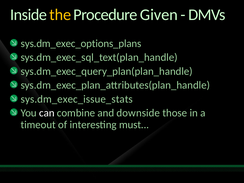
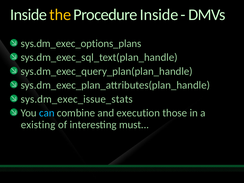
Procedure Given: Given -> Inside (159, 15)
can colour: white -> light blue (47, 113)
downside: downside -> execution (138, 113)
timeout: timeout -> existing (38, 125)
